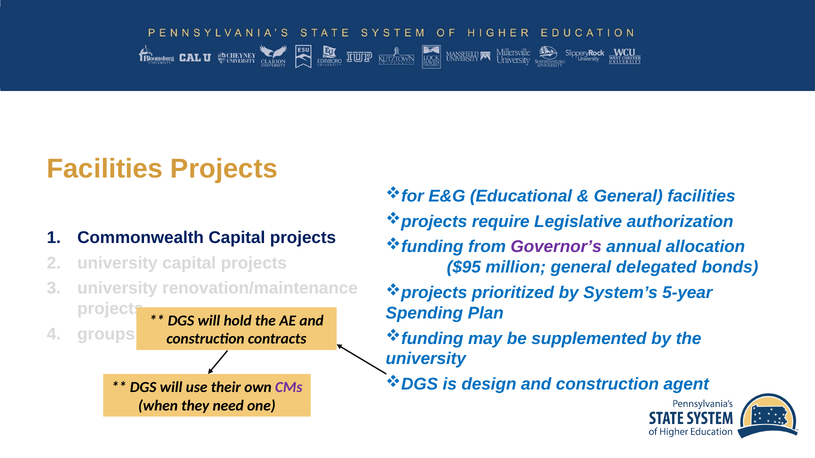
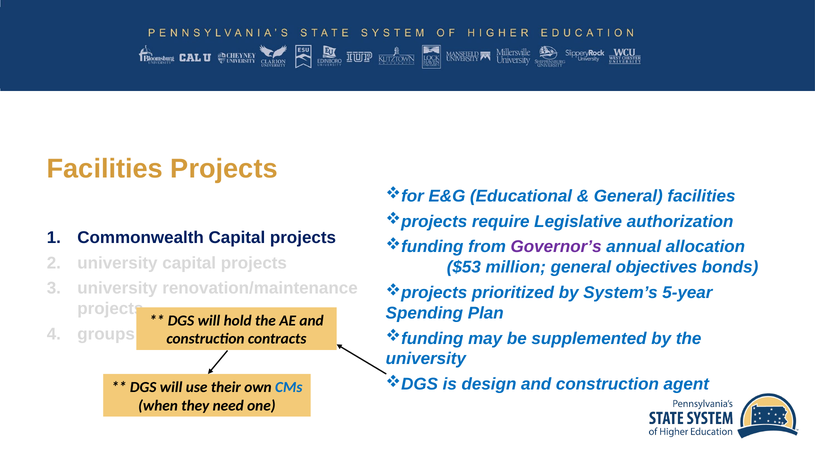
$95: $95 -> $53 (464, 267)
delegated: delegated -> objectives (656, 267)
CMs colour: purple -> blue (289, 388)
